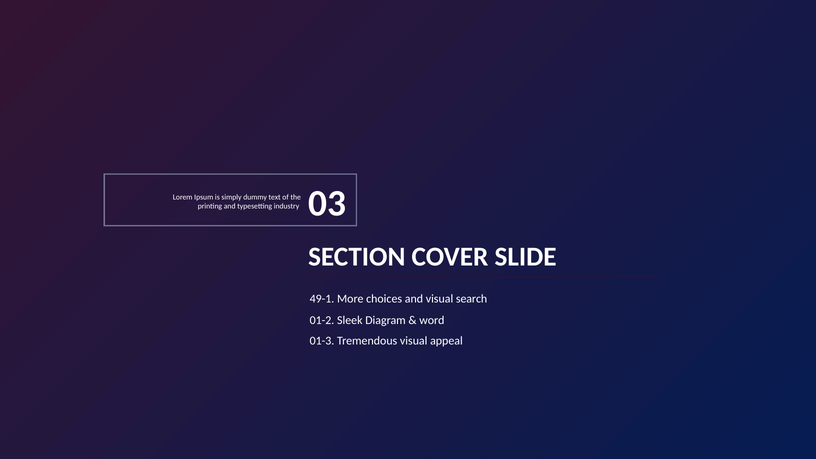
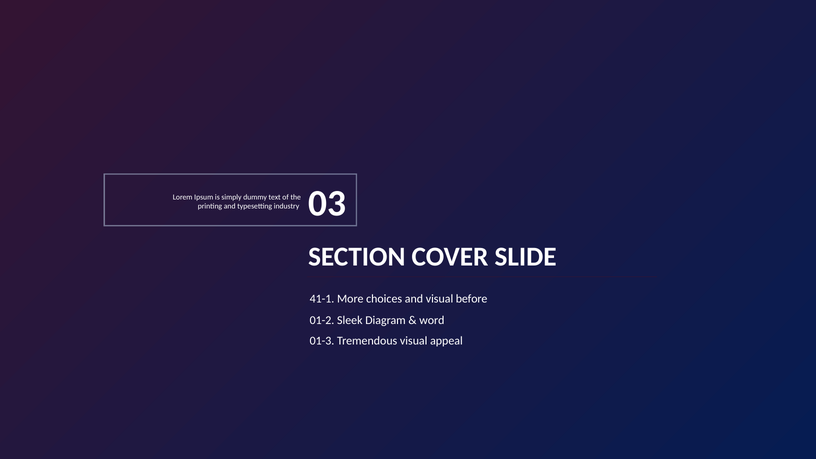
49-1: 49-1 -> 41-1 (322, 299)
search: search -> before (472, 299)
